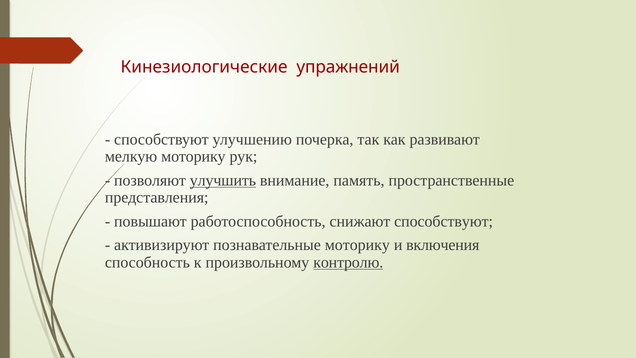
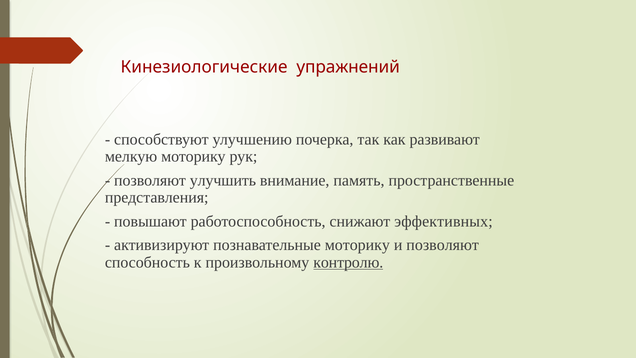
улучшить underline: present -> none (223, 180)
снижают способствуют: способствуют -> эффективных (443, 221)
и включения: включения -> позволяют (443, 245)
